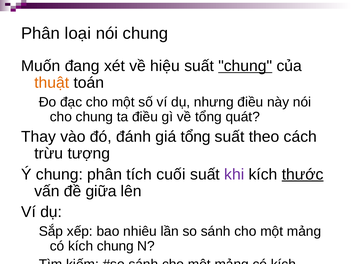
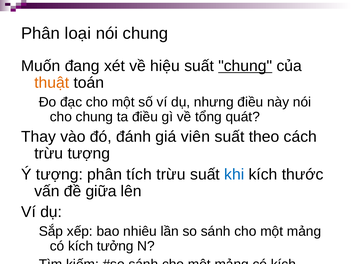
giá tổng: tổng -> viên (195, 137)
Ý chung: chung -> tượng (59, 175)
tích cuối: cuối -> trừu (171, 175)
khi colour: purple -> blue (234, 175)
thước underline: present -> none (303, 175)
kích chung: chung -> tưởng (115, 247)
